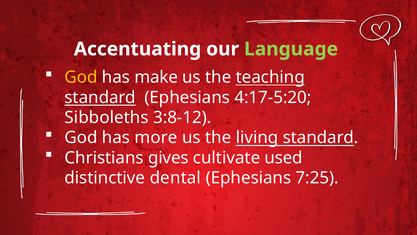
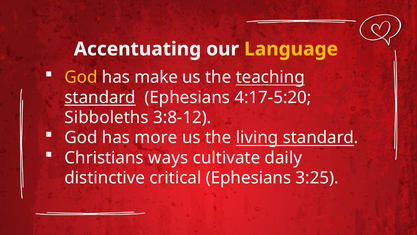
Language colour: light green -> yellow (291, 49)
gives: gives -> ways (168, 158)
used: used -> daily (283, 158)
dental: dental -> critical (175, 178)
7:25: 7:25 -> 3:25 (317, 178)
